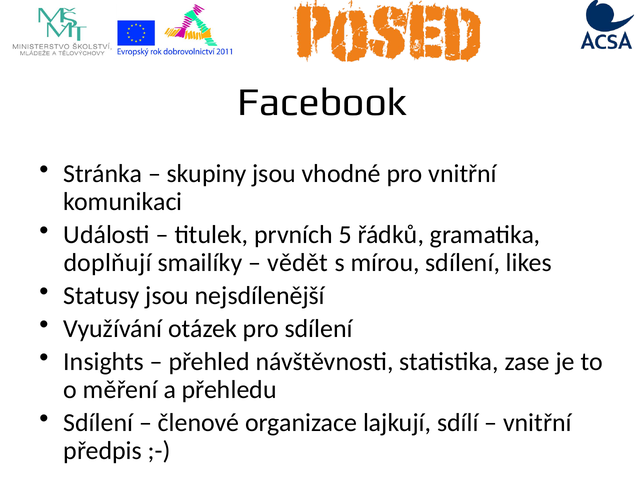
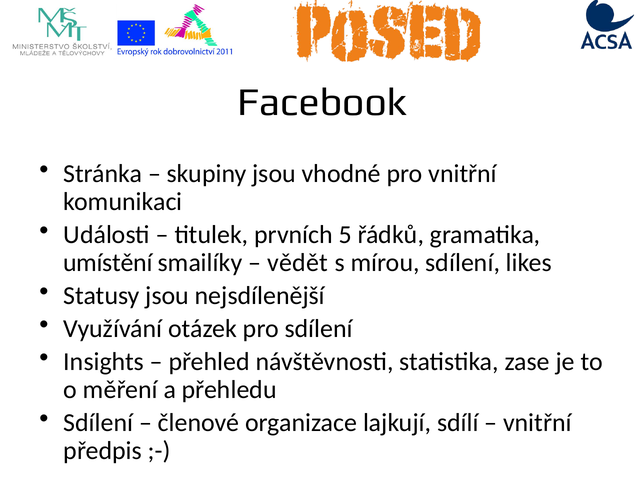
doplňují: doplňují -> umístění (108, 263)
